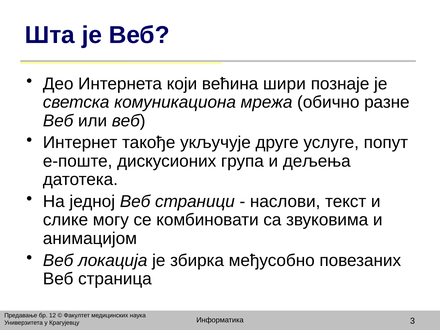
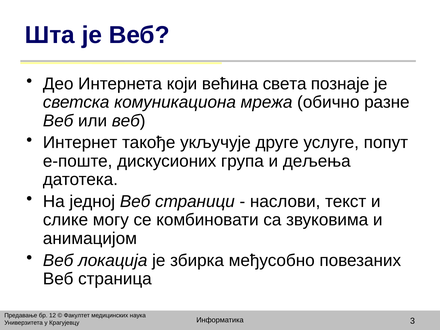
шири: шири -> света (285, 84)
